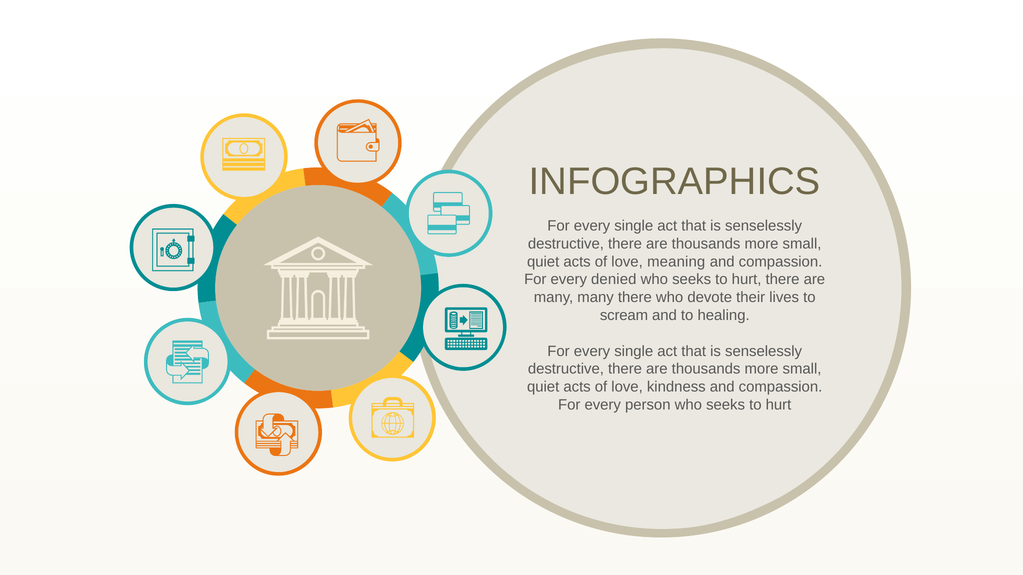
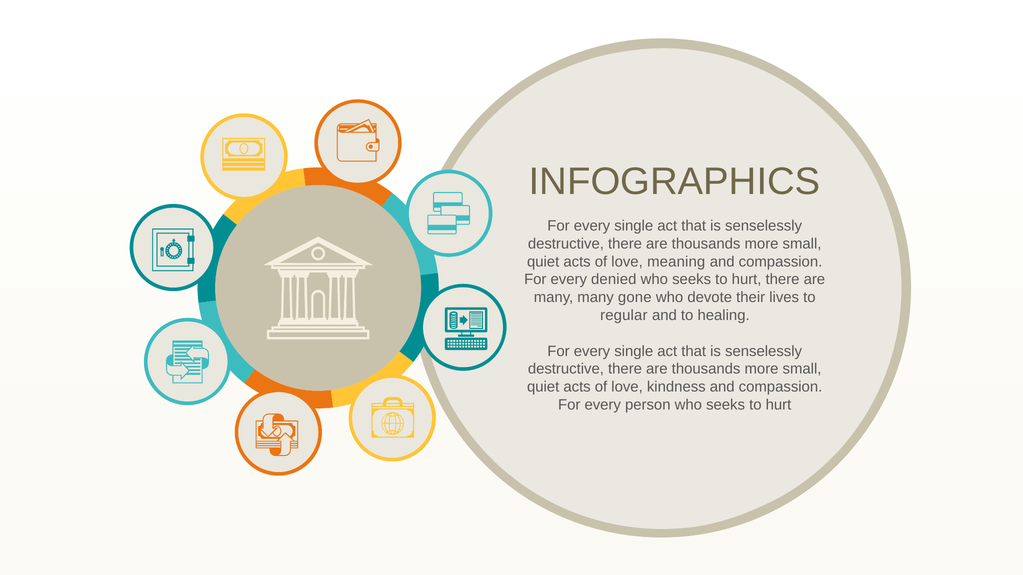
many there: there -> gone (635, 298)
scream: scream -> regular (624, 316)
